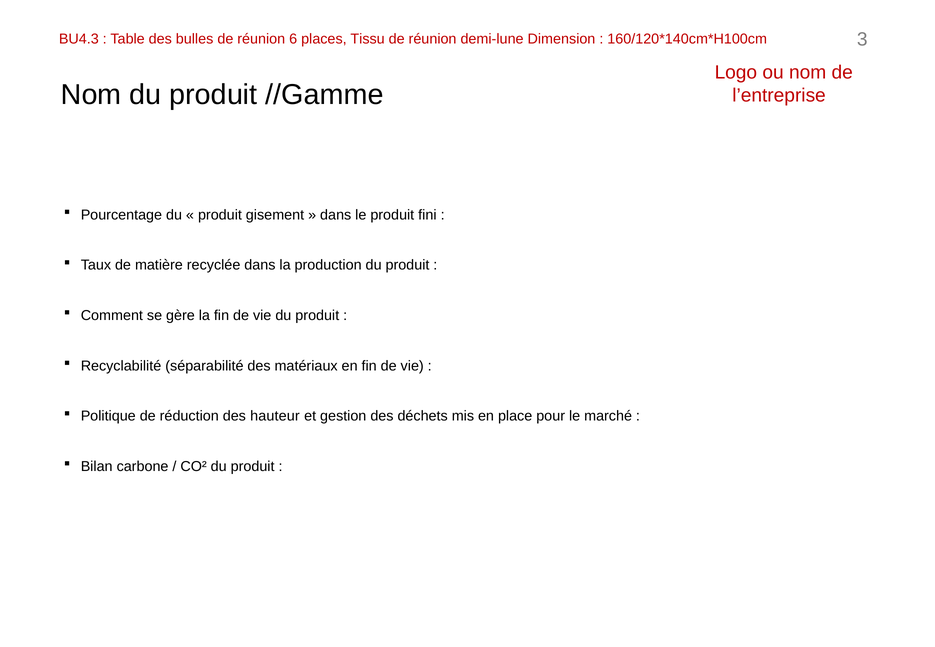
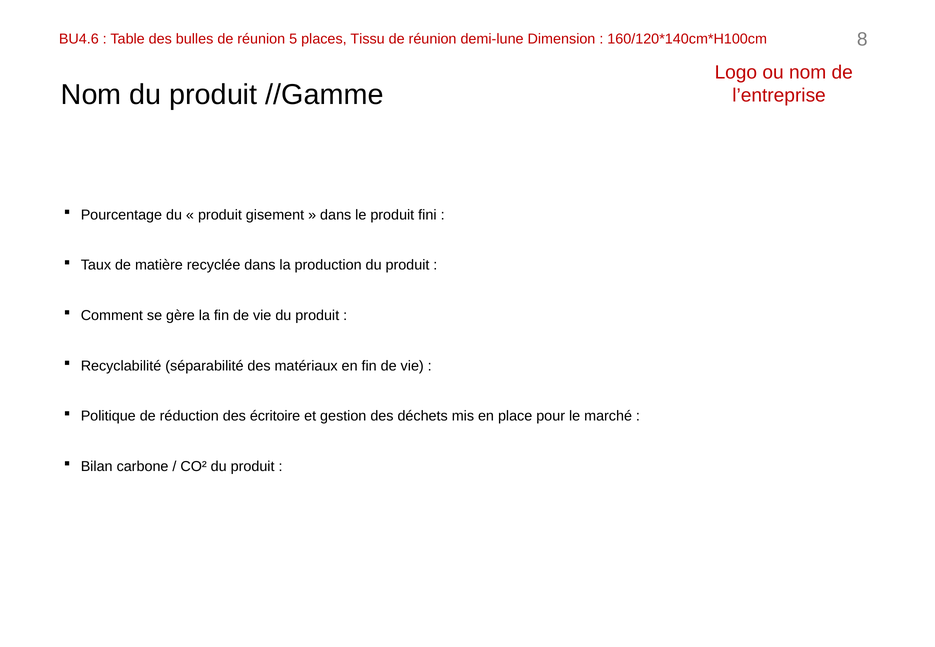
BU4.3: BU4.3 -> BU4.6 (79, 39)
6: 6 -> 5 (293, 39)
3: 3 -> 8 (862, 39)
hauteur: hauteur -> écritoire (275, 416)
